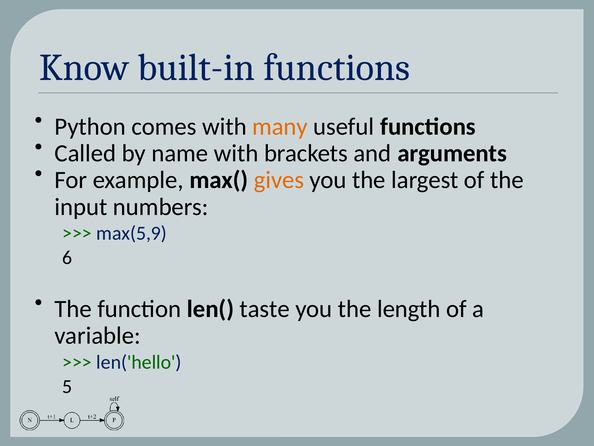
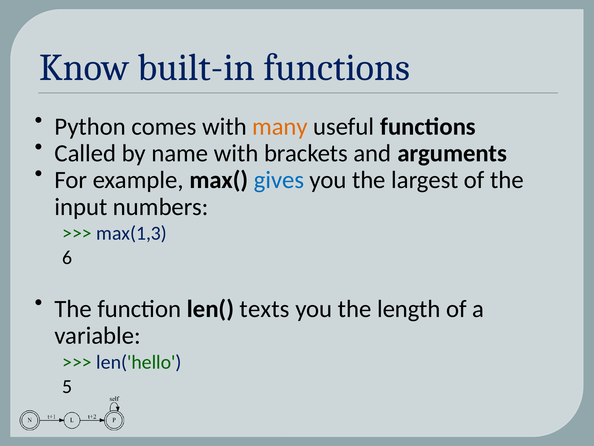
gives colour: orange -> blue (279, 180)
max(5,9: max(5,9 -> max(1,3 (132, 233)
taste: taste -> texts (265, 309)
